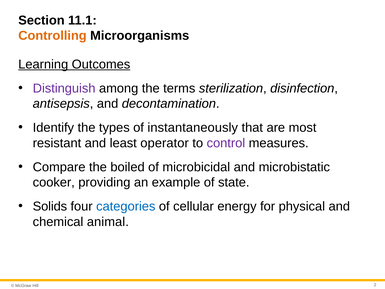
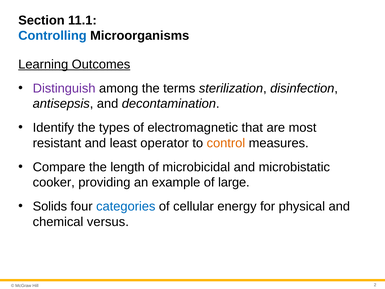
Controlling colour: orange -> blue (52, 36)
instantaneously: instantaneously -> electromagnetic (193, 128)
control colour: purple -> orange (226, 143)
boiled: boiled -> length (128, 167)
state: state -> large (234, 182)
animal: animal -> versus (108, 222)
